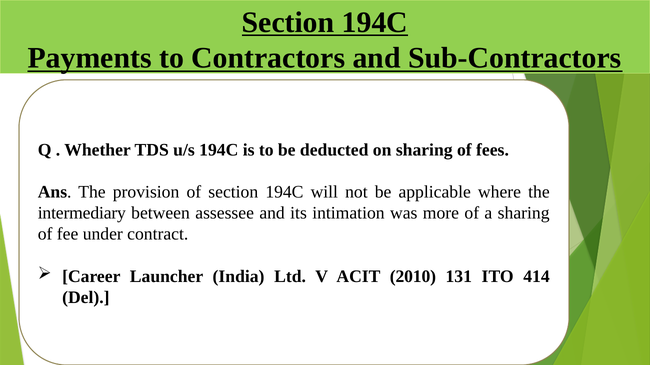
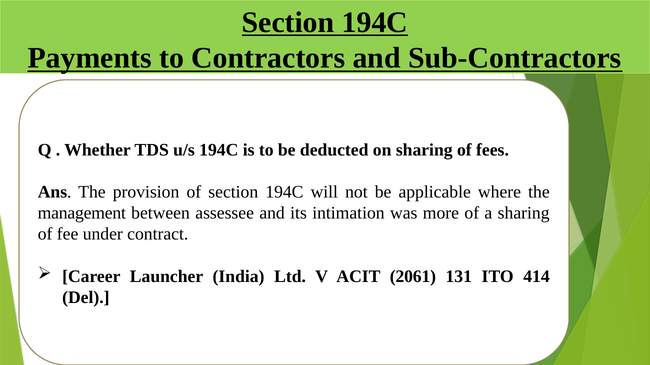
intermediary: intermediary -> management (82, 213)
2010: 2010 -> 2061 (413, 277)
